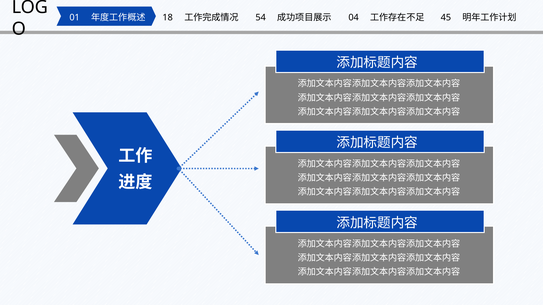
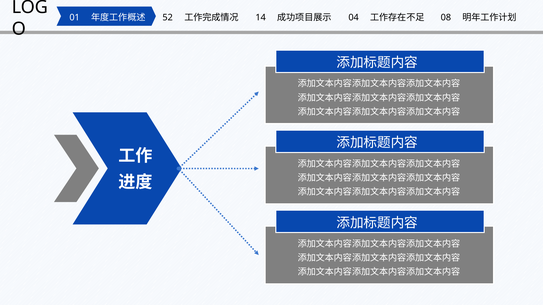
18: 18 -> 52 (168, 18)
54: 54 -> 14 (261, 18)
45: 45 -> 08 (446, 18)
